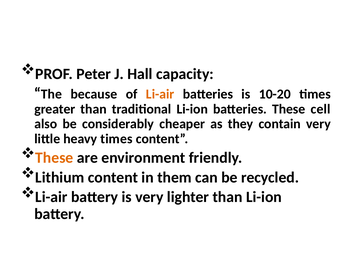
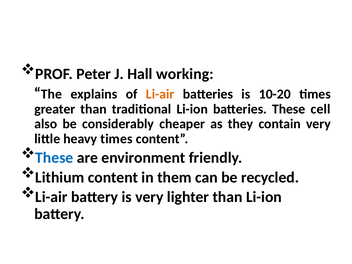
capacity: capacity -> working (185, 74)
because: because -> explains (94, 94)
These colour: orange -> blue (54, 158)
